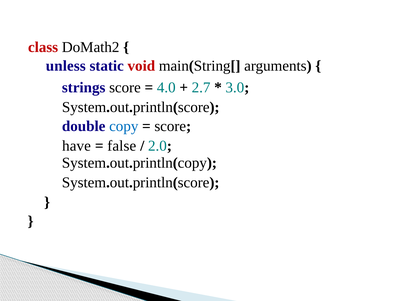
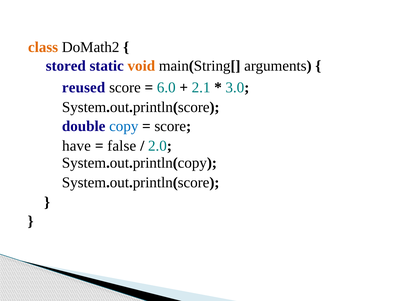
class colour: red -> orange (43, 47)
unless: unless -> stored (66, 66)
void colour: red -> orange (141, 66)
strings: strings -> reused (84, 88)
4.0: 4.0 -> 6.0 (166, 88)
2.7: 2.7 -> 2.1 (201, 88)
